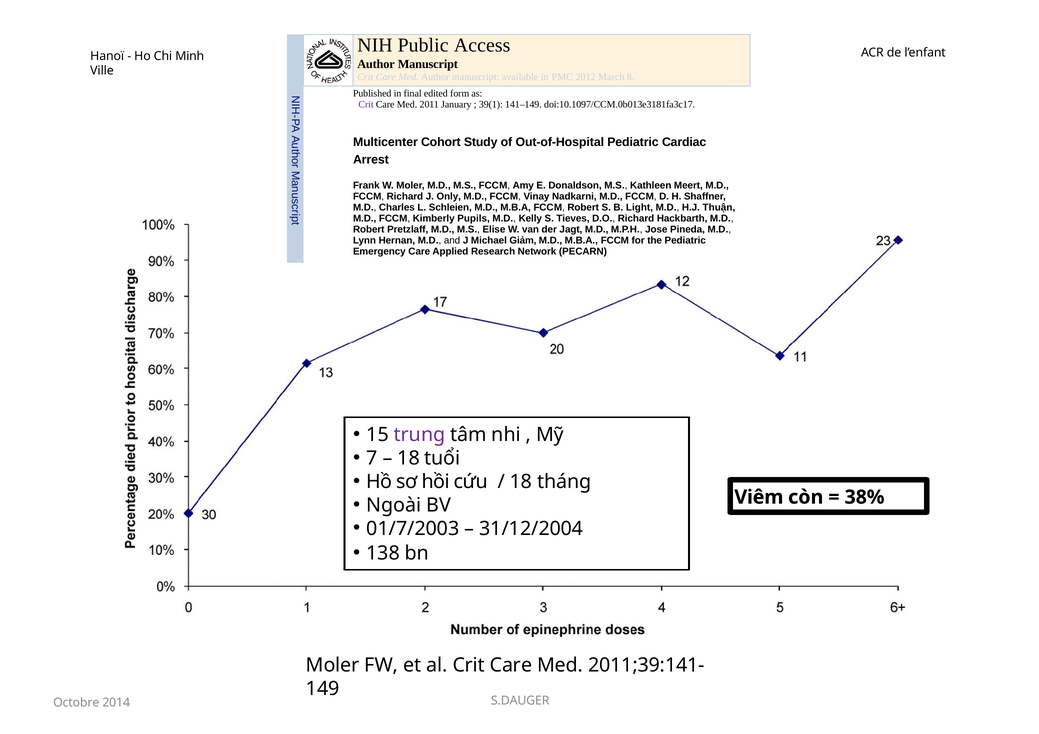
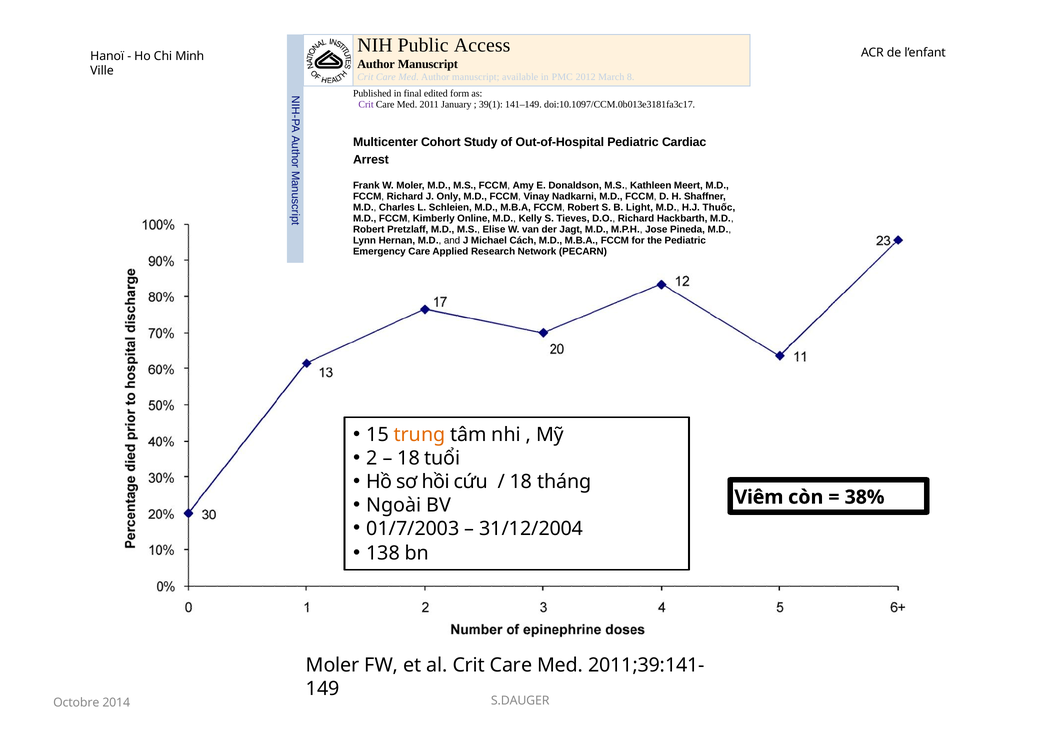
Thuận: Thuận -> Thuốc (719, 207)
Pupils: Pupils -> Online (474, 218)
Giảm: Giảm -> Cách (523, 240)
trung colour: purple -> orange (420, 435)
7: 7 -> 2 (372, 458)
